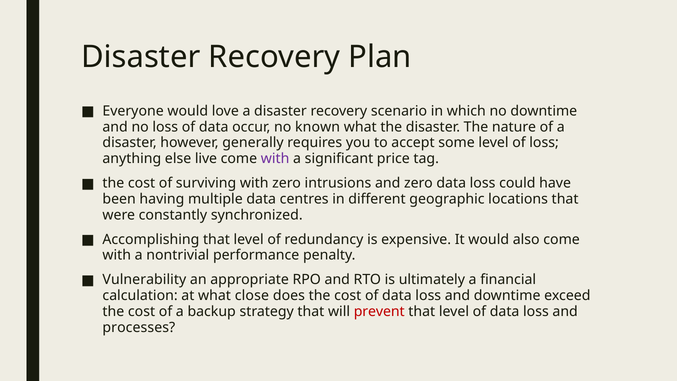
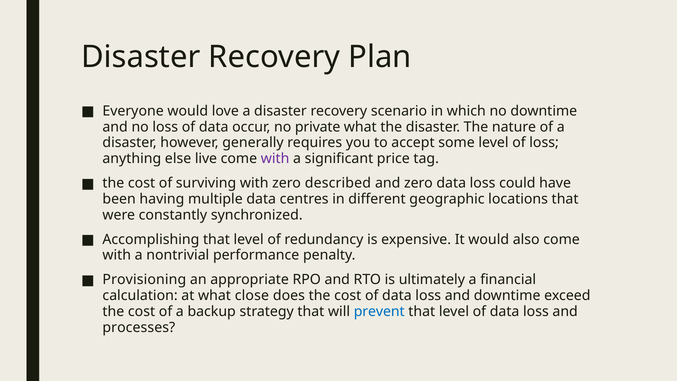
known: known -> private (318, 127)
intrusions: intrusions -> described (338, 183)
Vulnerability: Vulnerability -> Provisioning (144, 280)
prevent colour: red -> blue (379, 311)
